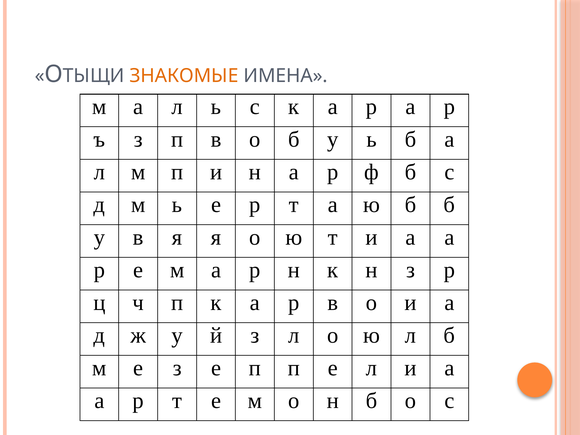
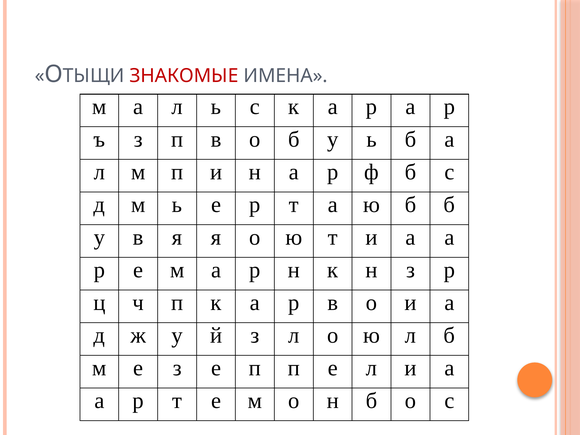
ЗНАКОМЫЕ colour: orange -> red (184, 76)
